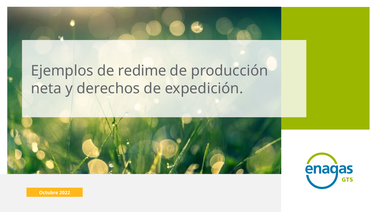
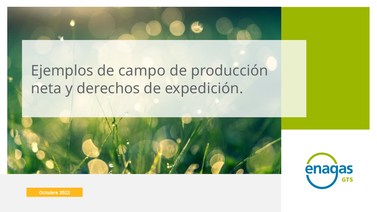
redime: redime -> campo (142, 71)
